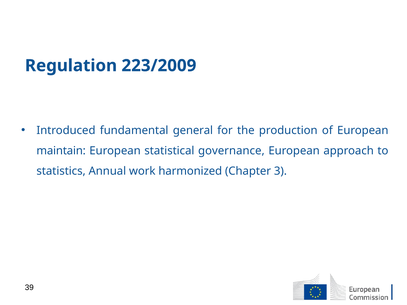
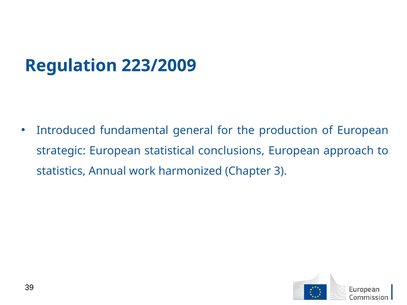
maintain: maintain -> strategic (61, 151)
governance: governance -> conclusions (231, 151)
